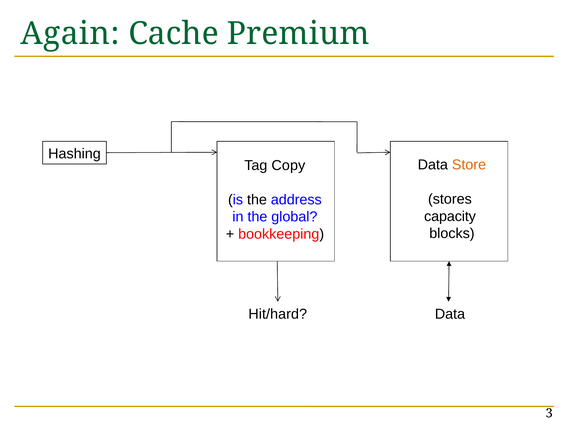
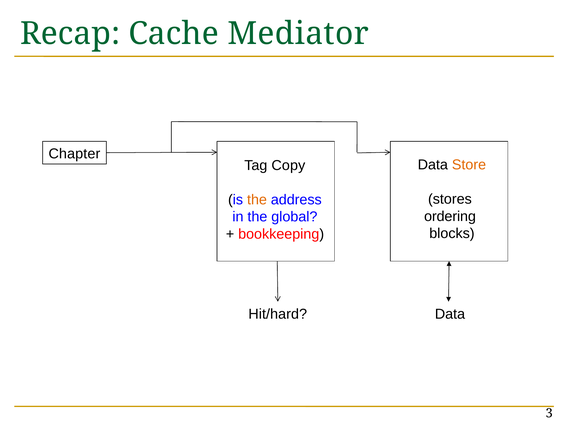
Again: Again -> Recap (70, 34)
Premium: Premium -> Mediator (298, 34)
Hashing: Hashing -> Chapter (74, 154)
the colour: black -> orange (257, 200)
capacity: capacity -> ordering (450, 216)
